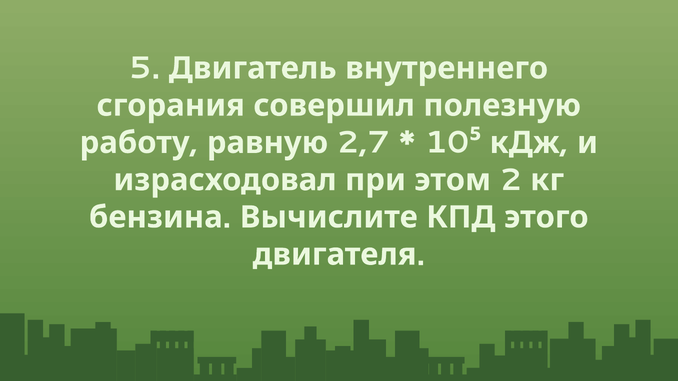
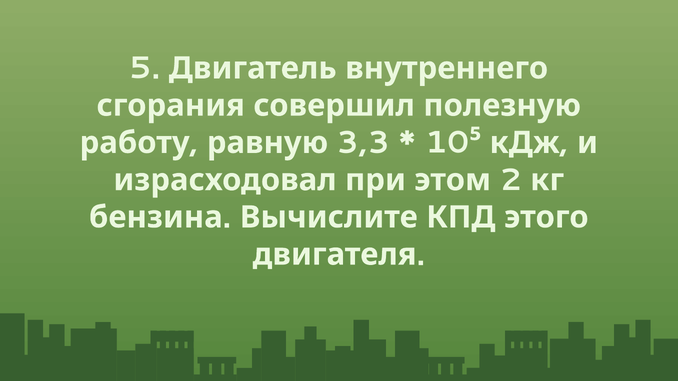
2,7: 2,7 -> 3,3 (363, 143)
